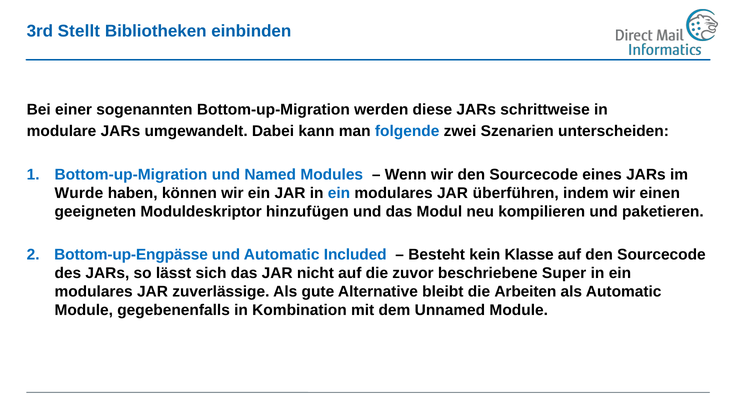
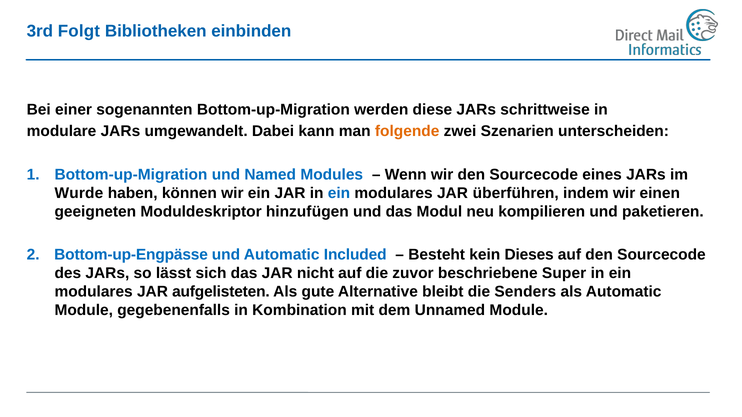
Stellt: Stellt -> Folgt (79, 31)
folgende colour: blue -> orange (407, 131)
Klasse: Klasse -> Dieses (529, 255)
zuverlässige: zuverlässige -> aufgelisteten (221, 292)
Arbeiten: Arbeiten -> Senders (525, 292)
